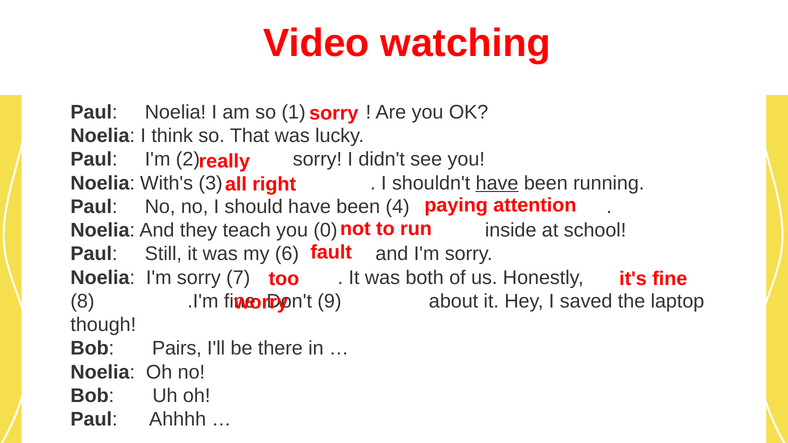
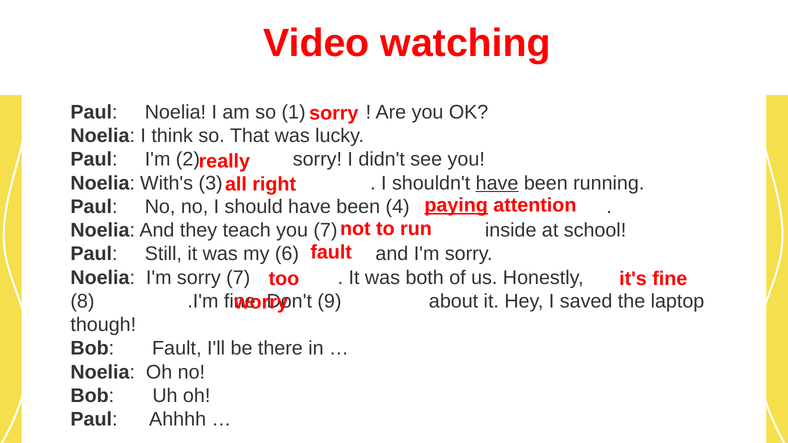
paying underline: none -> present (456, 205)
you 0: 0 -> 7 (325, 230)
Bob Pairs: Pairs -> Fault (177, 349)
